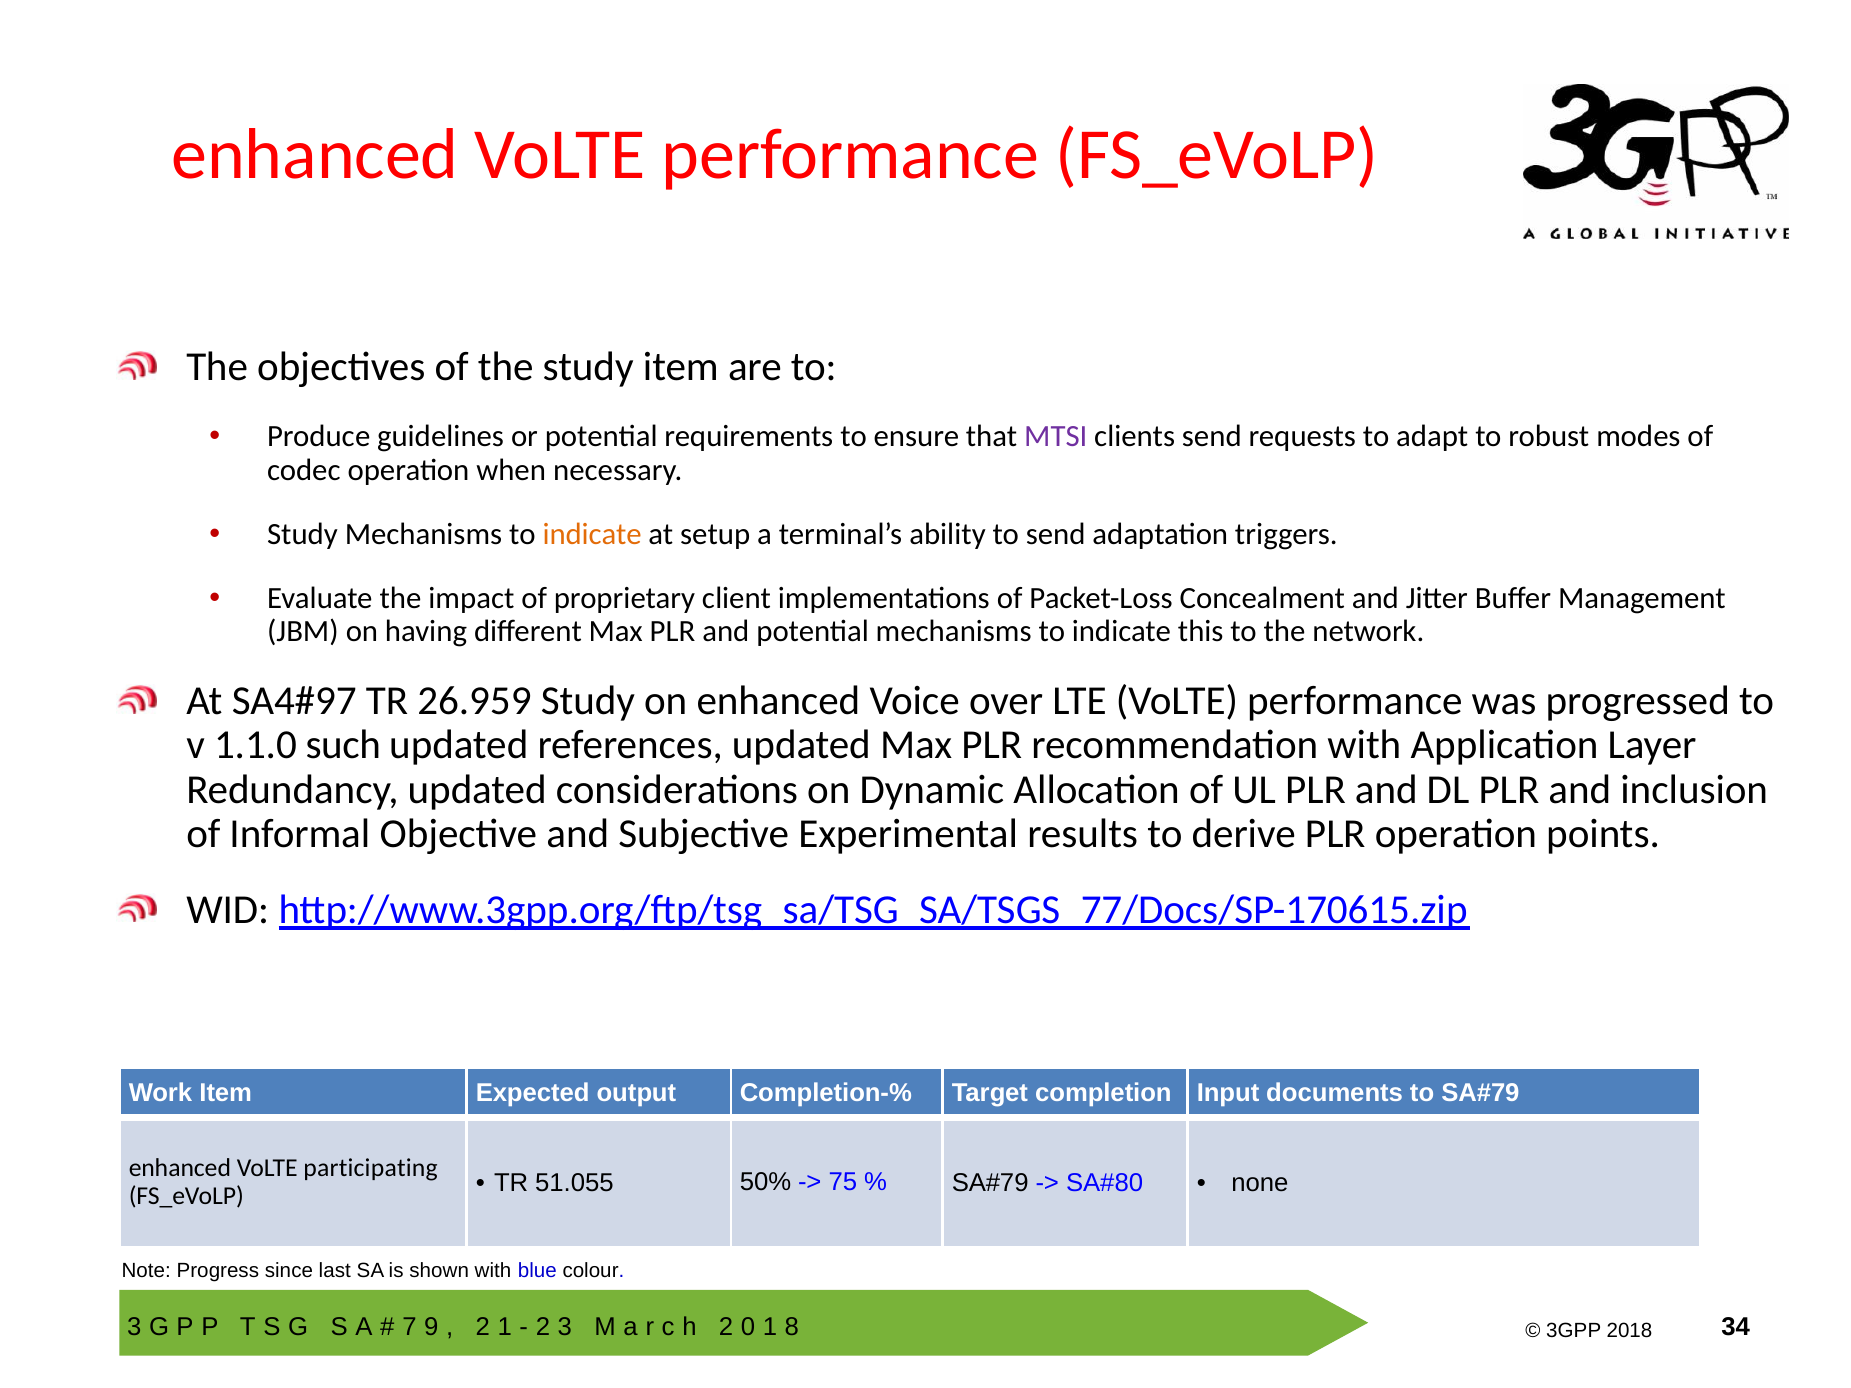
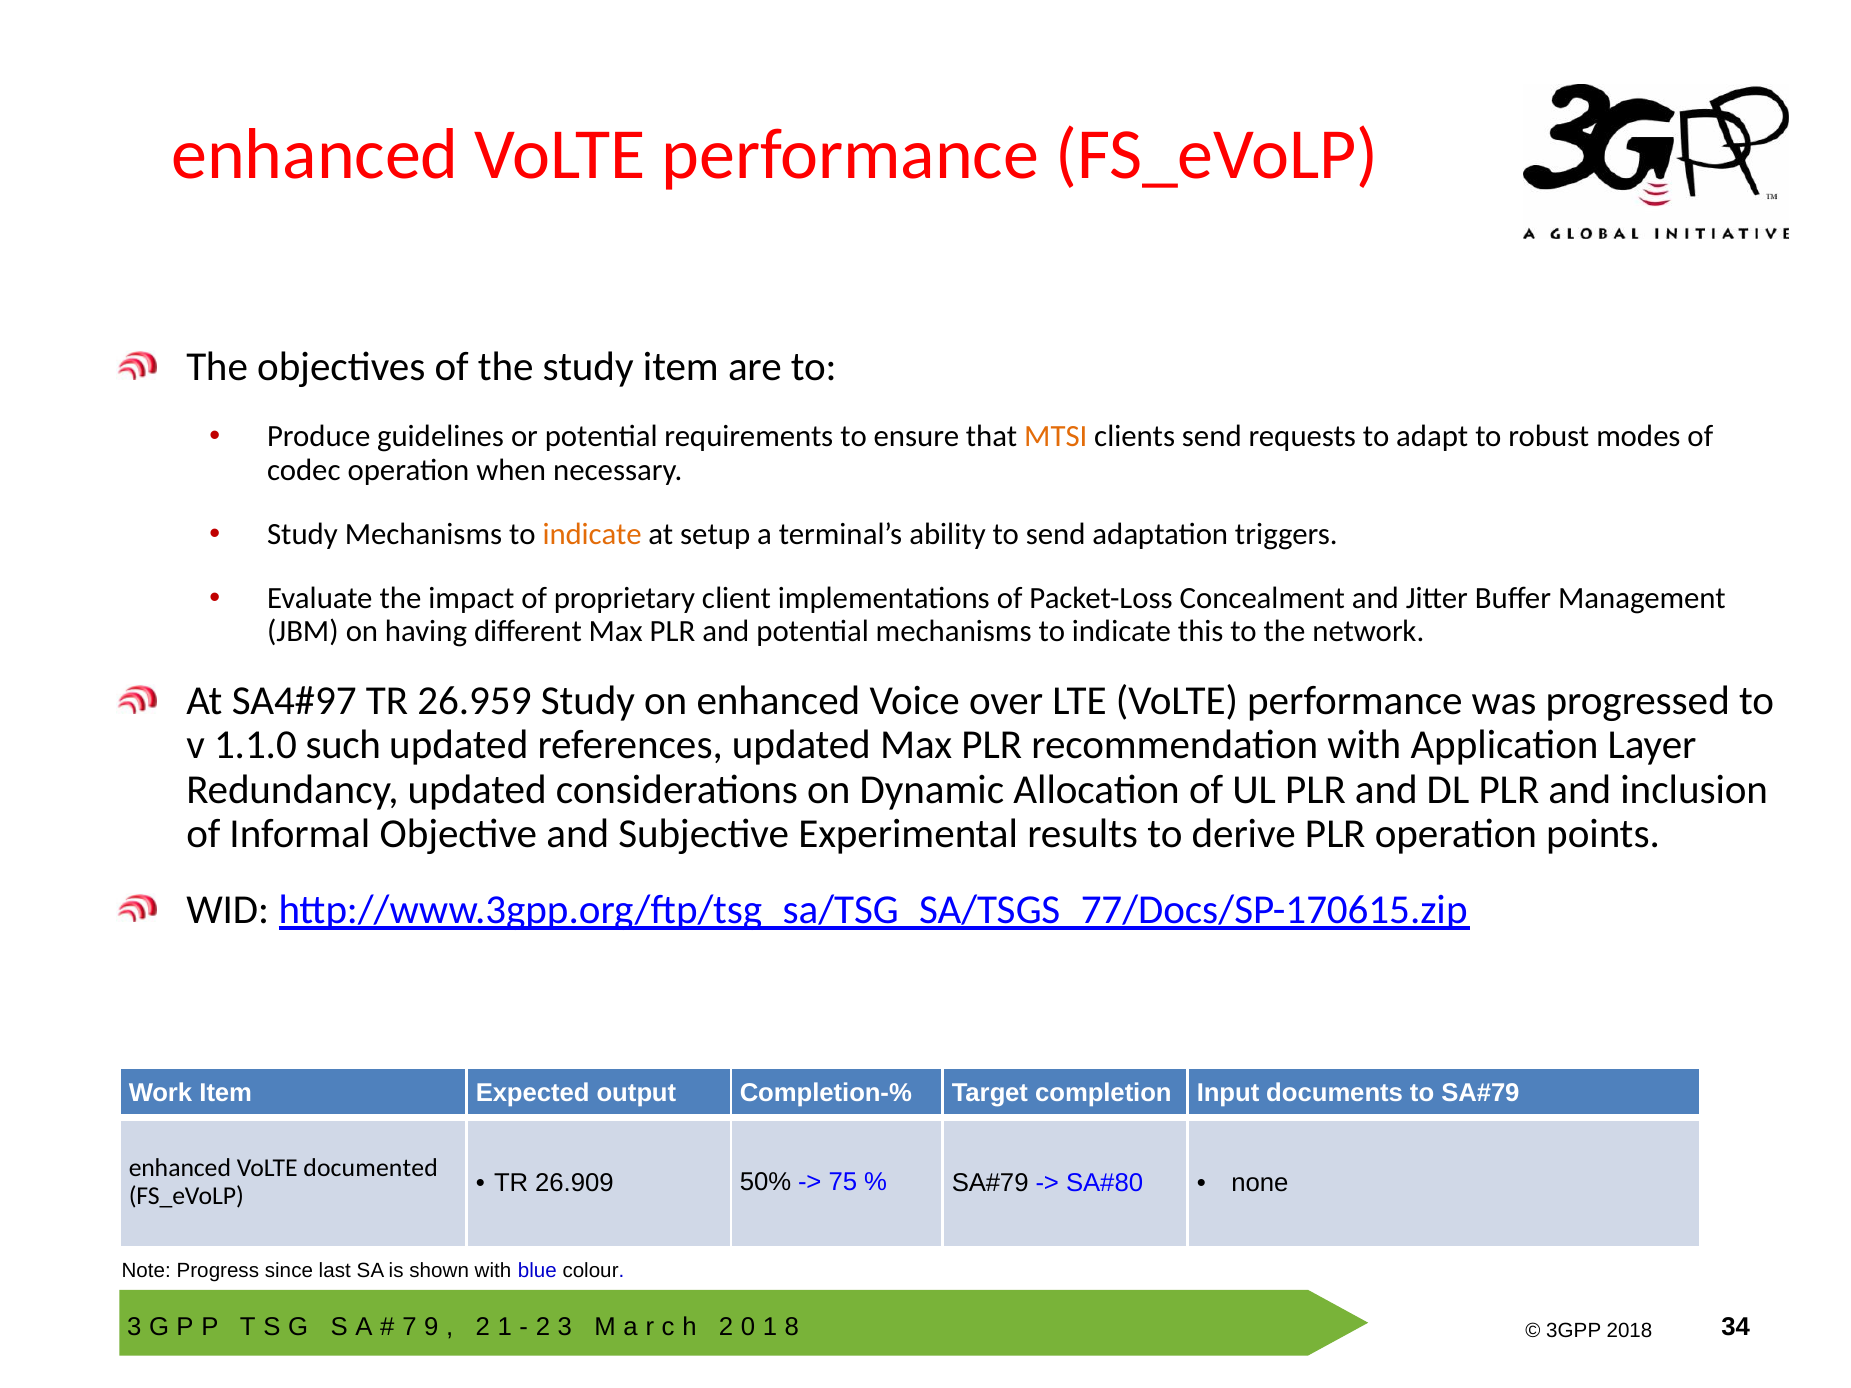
MTSI colour: purple -> orange (1056, 437)
participating: participating -> documented (371, 1169)
51.055: 51.055 -> 26.909 (574, 1183)
